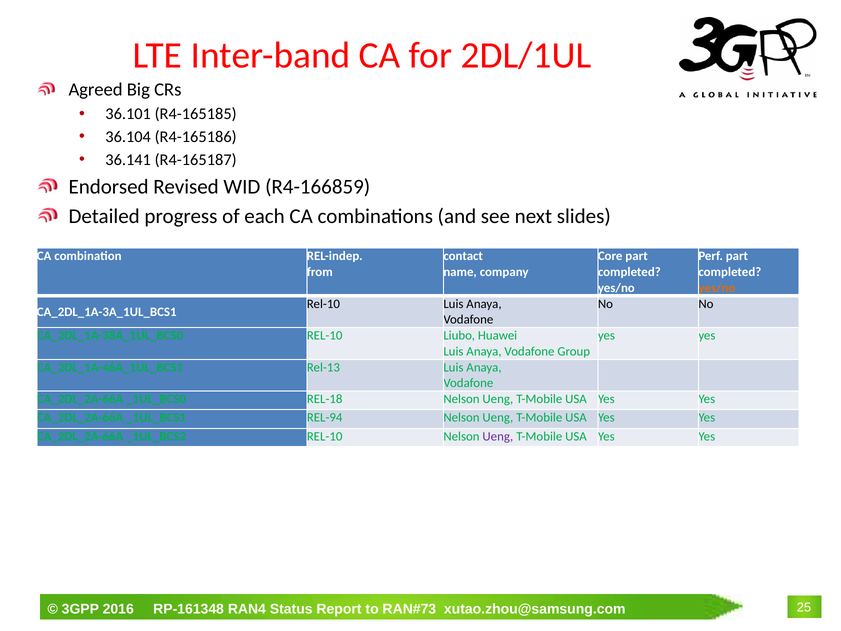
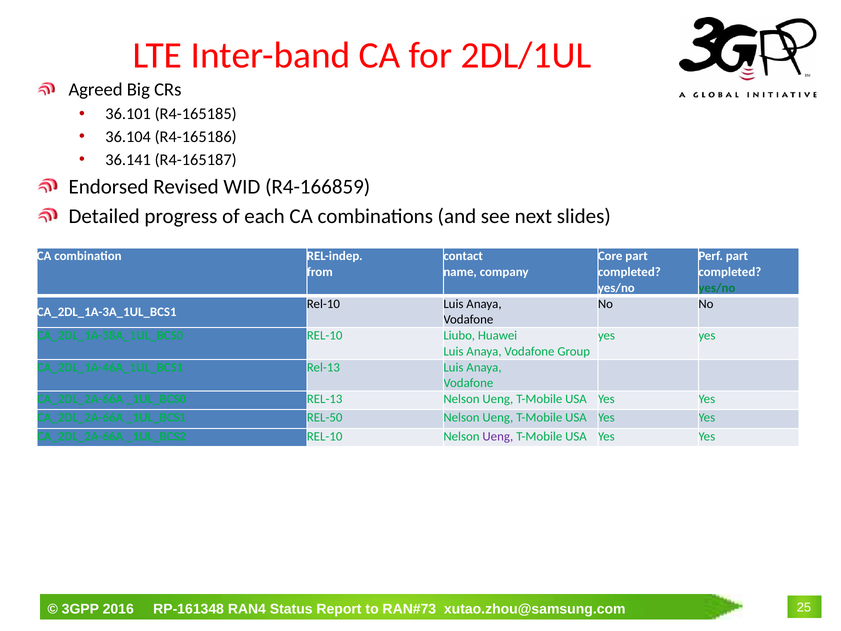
yes/no colour: orange -> green (717, 288)
REL-18: REL-18 -> REL-13 (325, 399)
REL-94: REL-94 -> REL-50 (325, 417)
